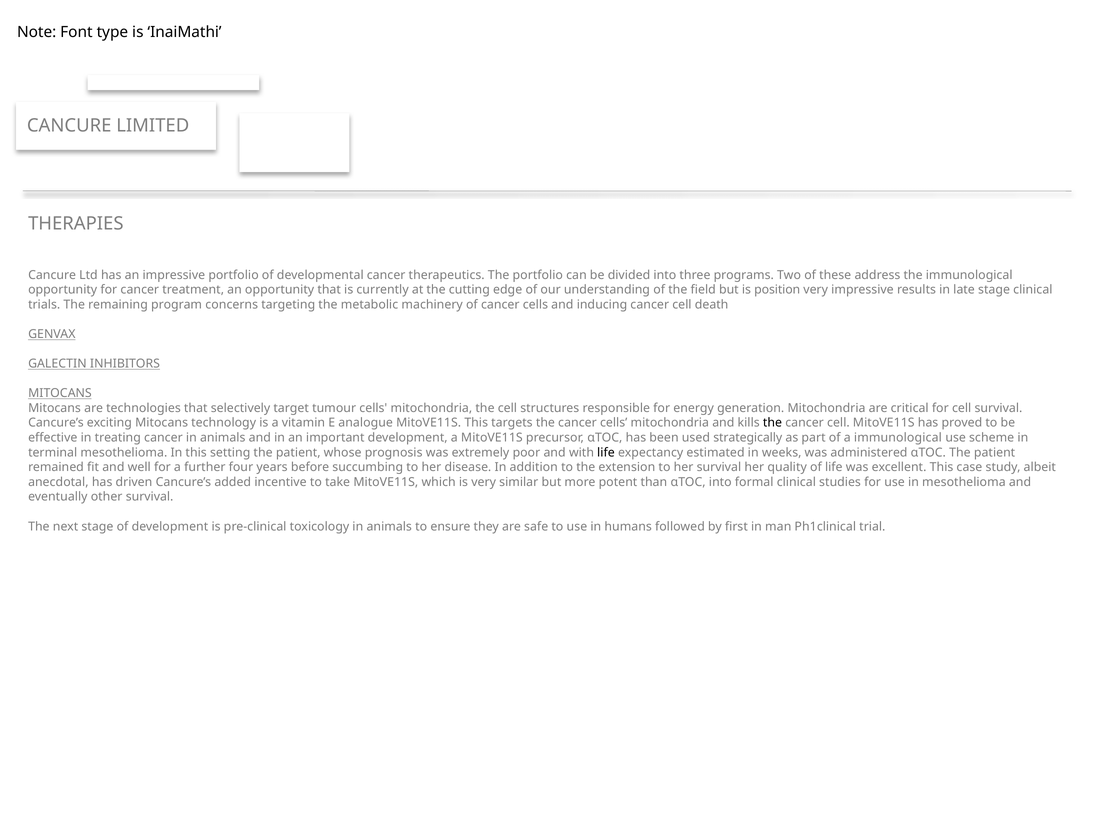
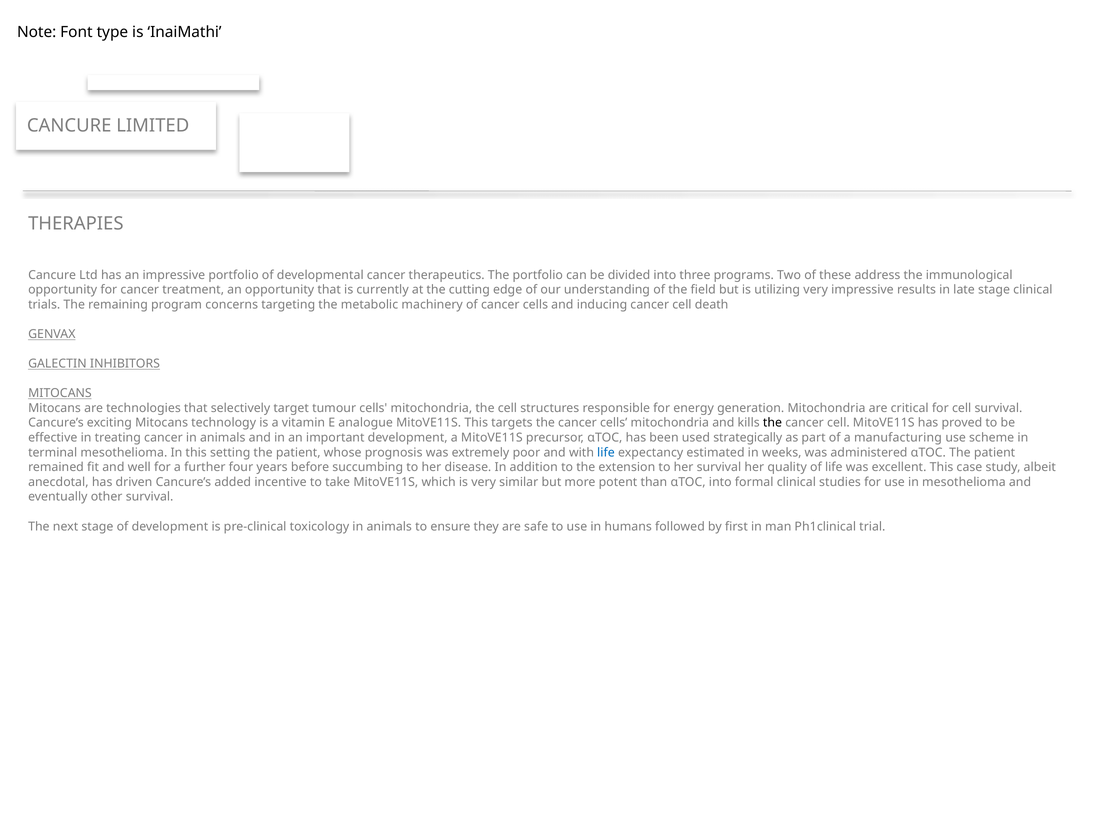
position: position -> utilizing (777, 289)
a immunological: immunological -> manufacturing (898, 437)
life colour: black -> blue (606, 452)
